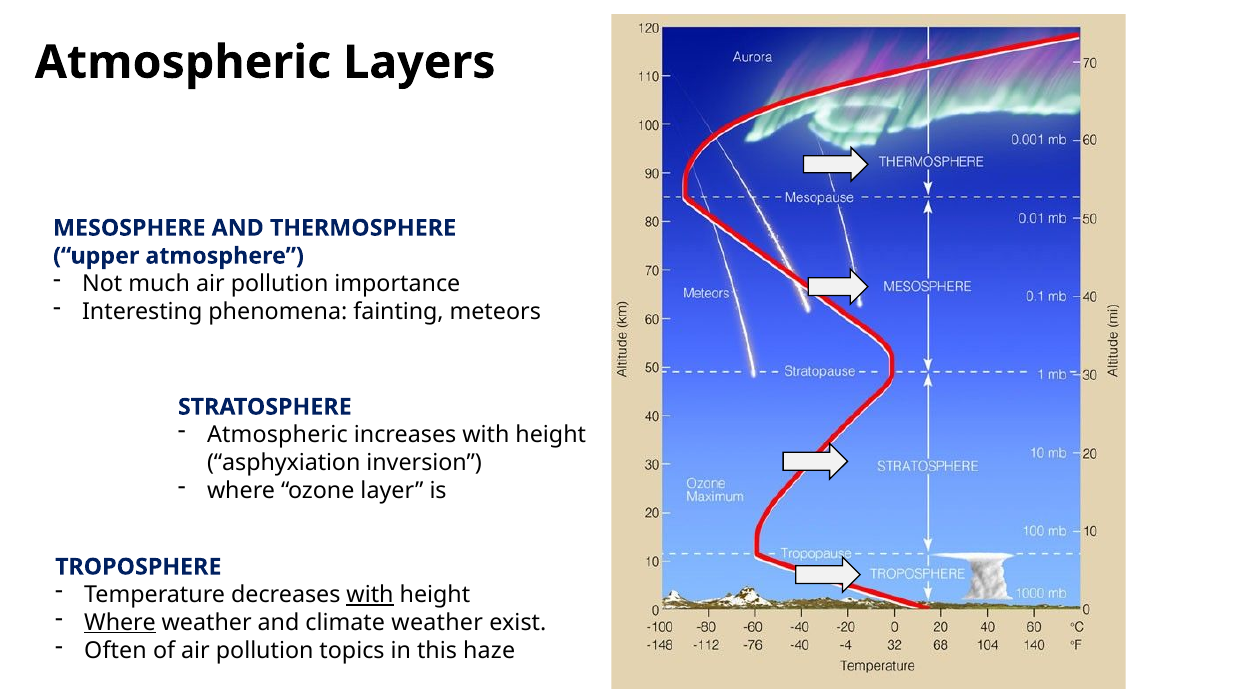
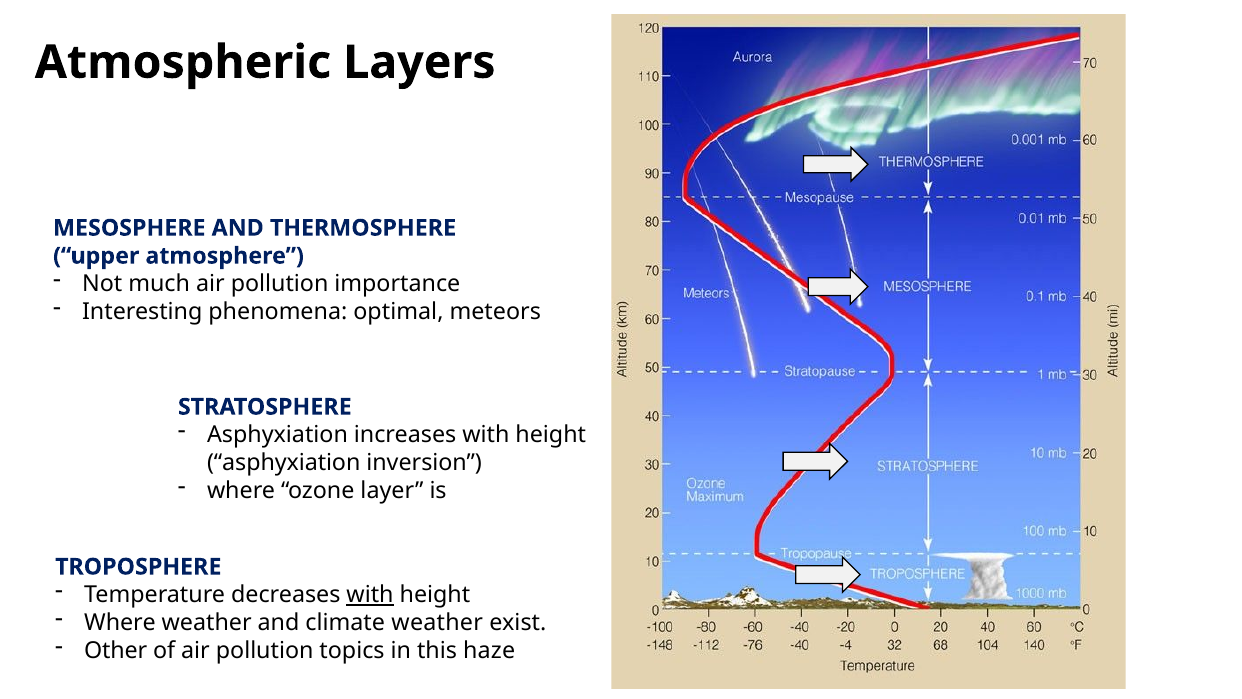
fainting: fainting -> optimal (398, 312)
Atmospheric: Atmospheric -> Asphyxiation (277, 435)
Where underline: present -> none (120, 622)
Often: Often -> Other (116, 650)
